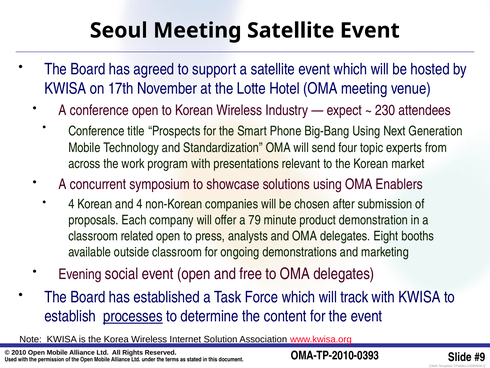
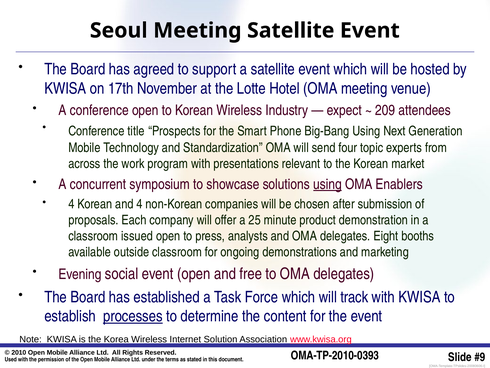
230: 230 -> 209 (385, 110)
using underline: none -> present (327, 184)
79: 79 -> 25 (255, 220)
related: related -> issued (137, 236)
